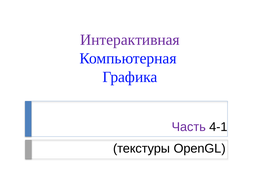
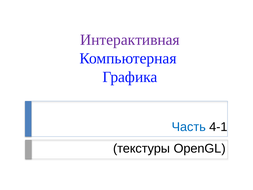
Часть colour: purple -> blue (189, 127)
